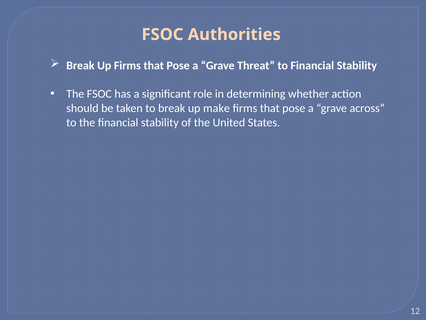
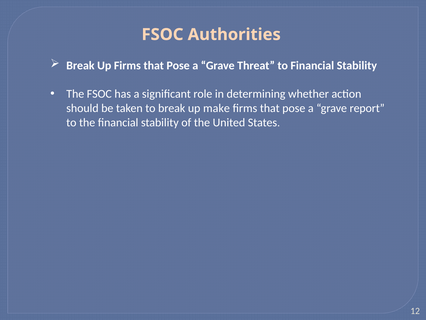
across: across -> report (367, 108)
